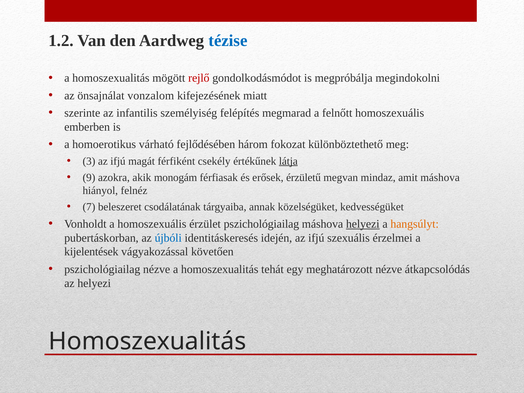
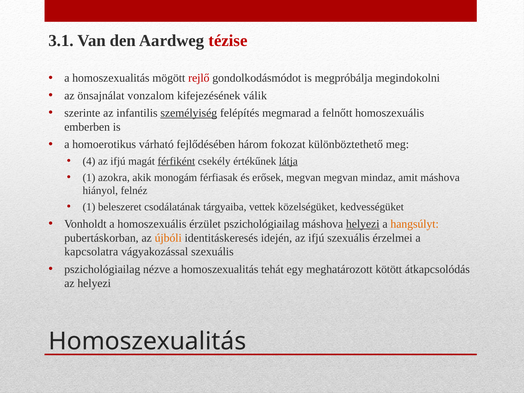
1.2: 1.2 -> 3.1 (61, 41)
tézise colour: blue -> red (228, 41)
miatt: miatt -> válik (255, 96)
személyiség underline: none -> present (189, 113)
3: 3 -> 4 (89, 161)
férfiként underline: none -> present (176, 161)
9: 9 -> 1 (89, 177)
erősek érzületű: érzületű -> megvan (303, 177)
7: 7 -> 1 (89, 207)
annak: annak -> vettek (262, 207)
újbóli colour: blue -> orange (168, 238)
kijelentések: kijelentések -> kapcsolatra (91, 252)
vágyakozással követően: követően -> szexuális (212, 252)
meghatározott nézve: nézve -> kötött (389, 269)
